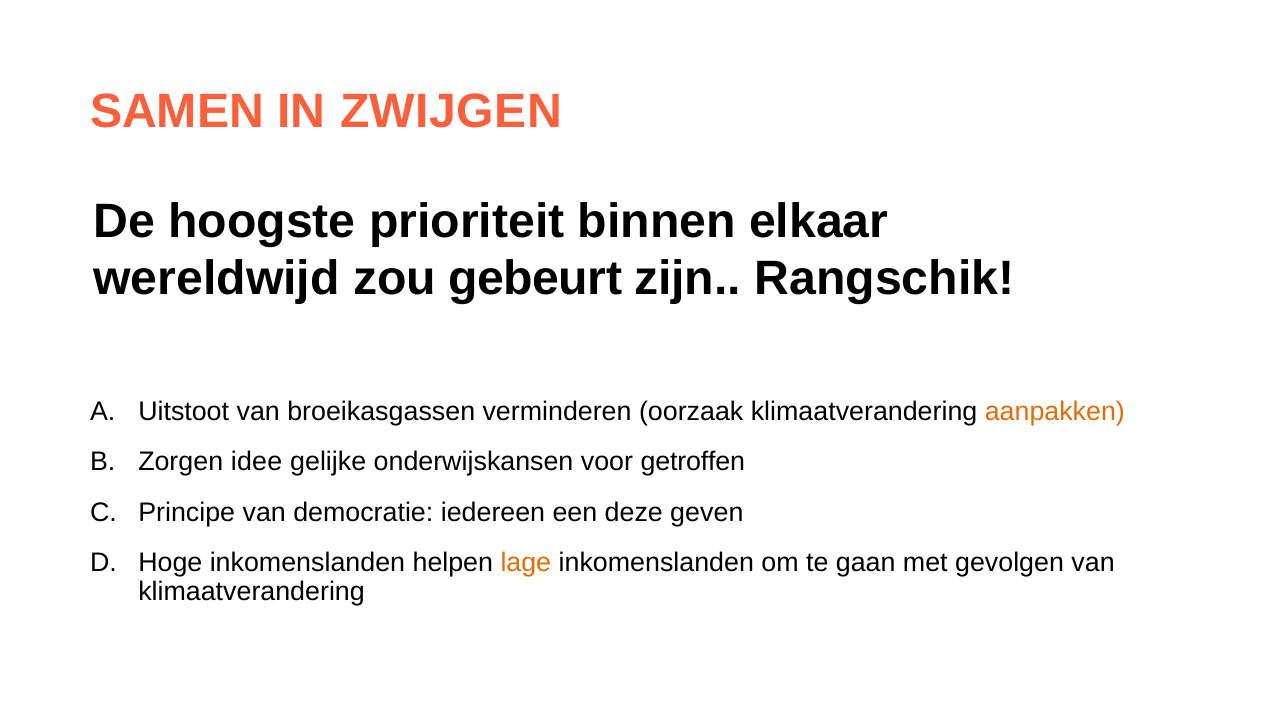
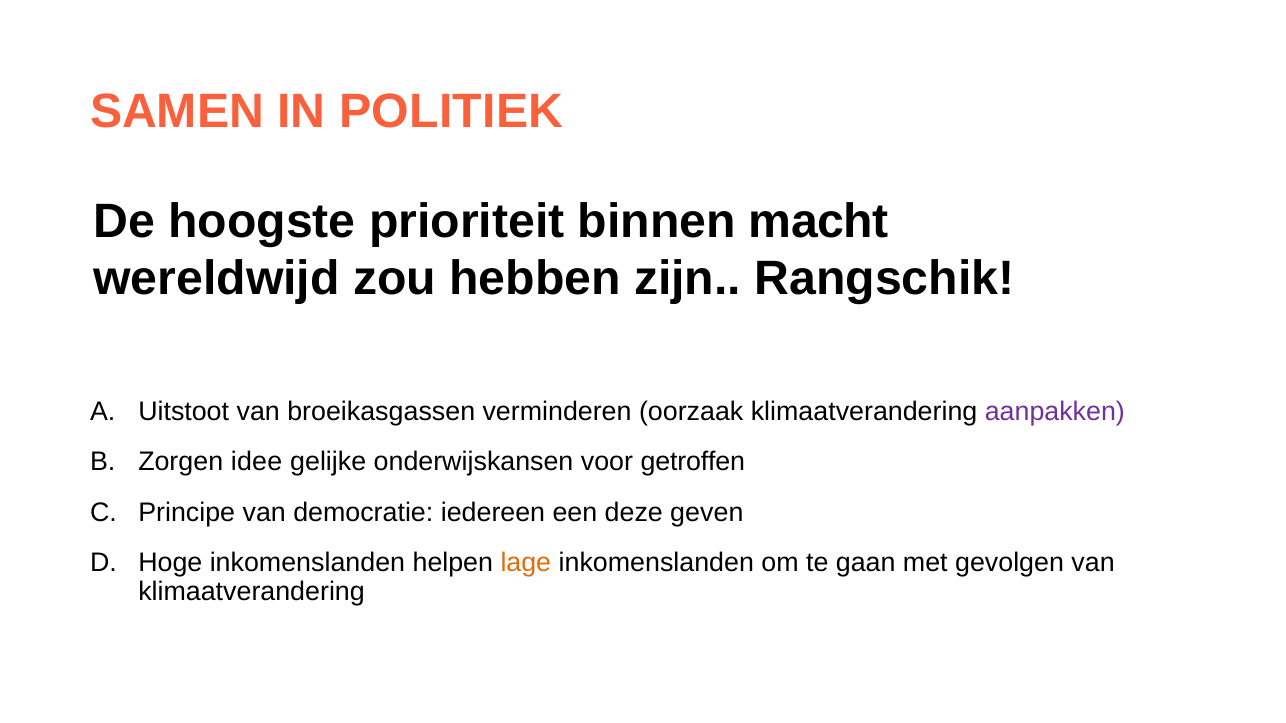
ZWIJGEN: ZWIJGEN -> POLITIEK (451, 111)
elkaar: elkaar -> macht (819, 221)
gebeurt: gebeurt -> hebben (535, 279)
aanpakken colour: orange -> purple (1055, 412)
